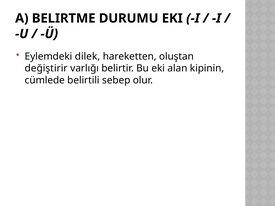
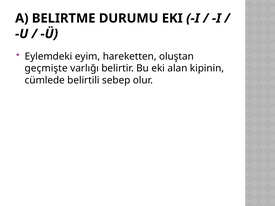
dilek: dilek -> eyim (88, 56)
değiştirir: değiştirir -> geçmişte (46, 68)
